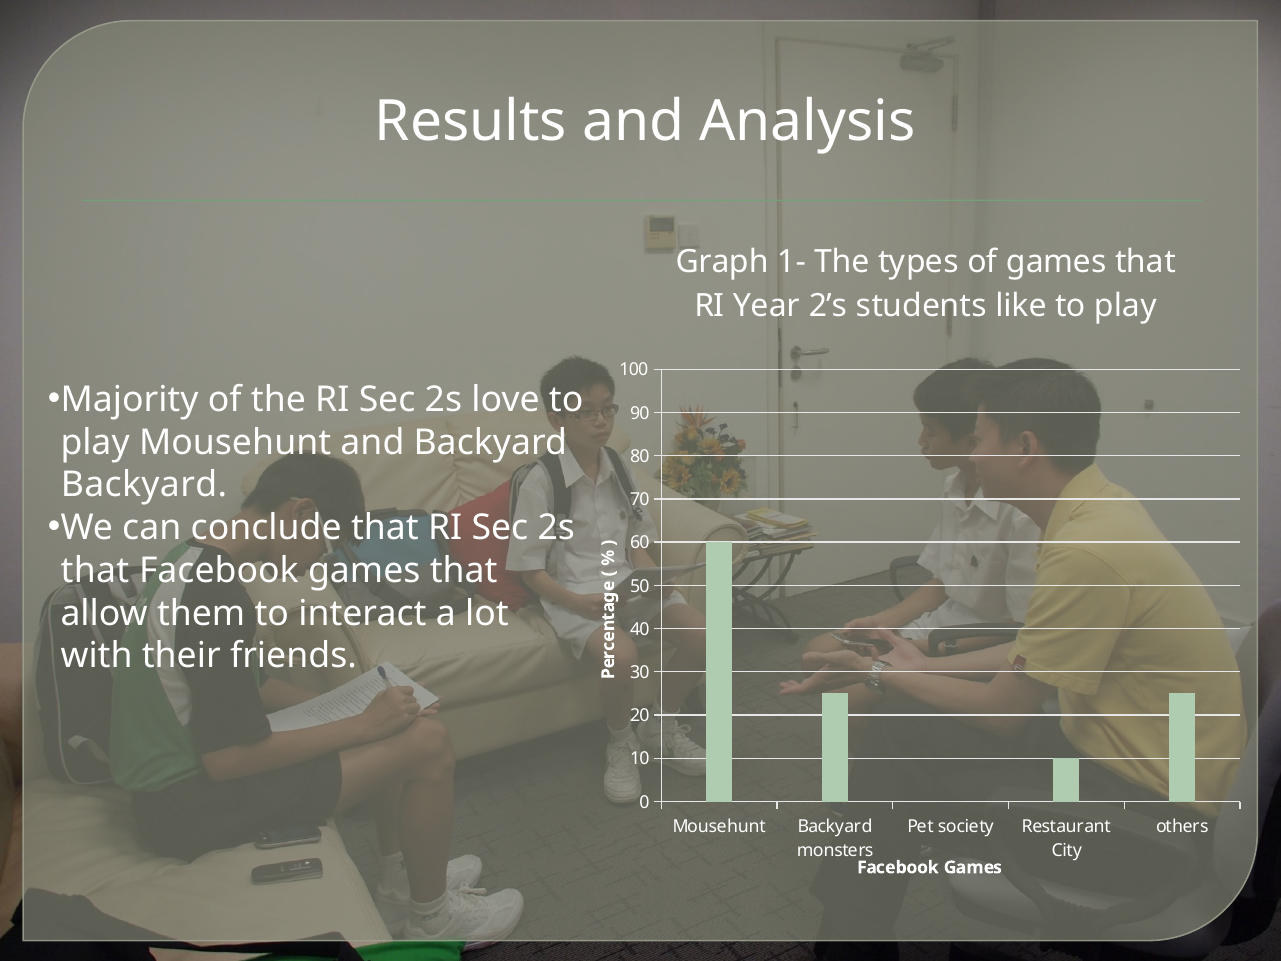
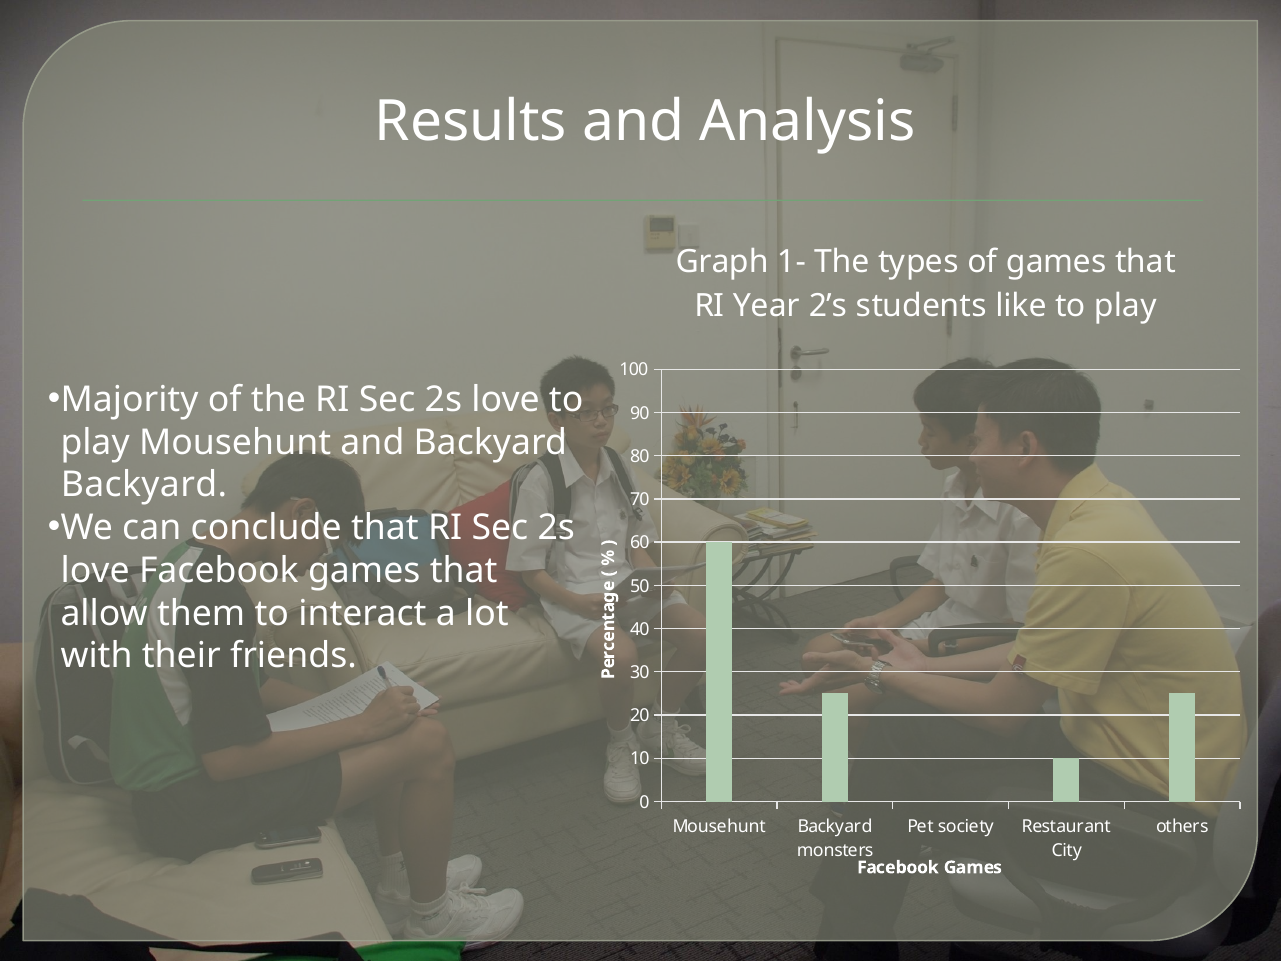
that: that -> love (95, 570)
